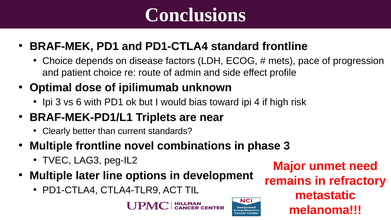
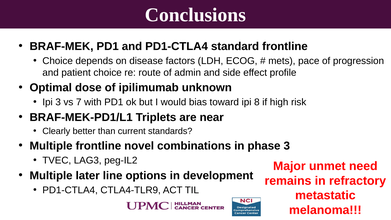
6: 6 -> 7 (79, 102)
4: 4 -> 8 (257, 102)
